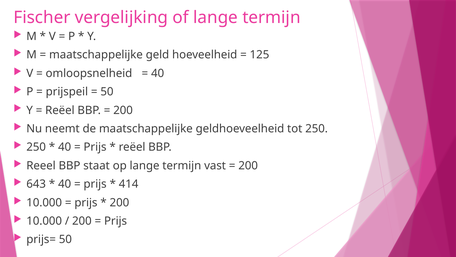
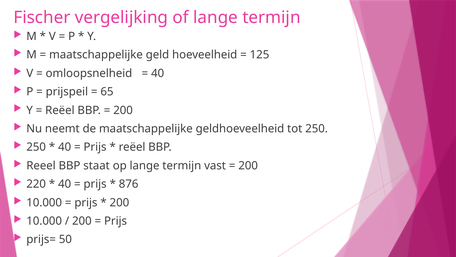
50: 50 -> 65 (107, 92)
643: 643 -> 220 (36, 184)
414: 414 -> 876 (129, 184)
